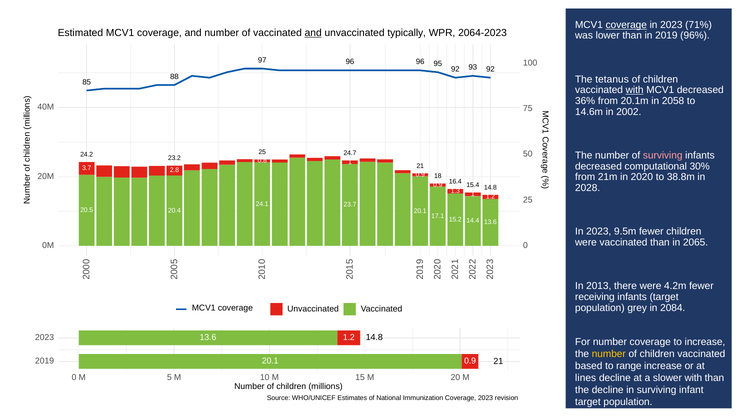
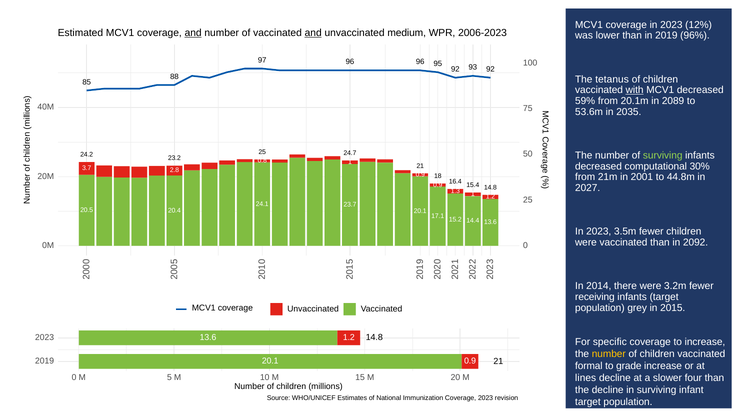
coverage underline: present -> none (626, 25)
71%: 71% -> 12% (699, 25)
and underline: none -> present (193, 33)
typically: typically -> medium (407, 33)
2064-2023: 2064-2023 -> 2006-2023 (483, 33)
36%: 36% -> 59% (585, 101)
2058: 2058 -> 2089 (673, 101)
14.6m: 14.6m -> 53.6m (589, 112)
2002: 2002 -> 2035 (629, 112)
surviving colour: pink -> light green (663, 155)
2020: 2020 -> 2001 (642, 177)
38.8m: 38.8m -> 44.8m (681, 177)
2028: 2028 -> 2027 (588, 188)
9.5m: 9.5m -> 3.5m (625, 231)
2065: 2065 -> 2092 (696, 242)
2013: 2013 -> 2014 (599, 286)
4.2m: 4.2m -> 3.2m (675, 286)
2084: 2084 -> 2015 (673, 308)
For number: number -> specific (610, 342)
based: based -> formal (589, 366)
range: range -> grade (629, 366)
slower with: with -> four (693, 378)
